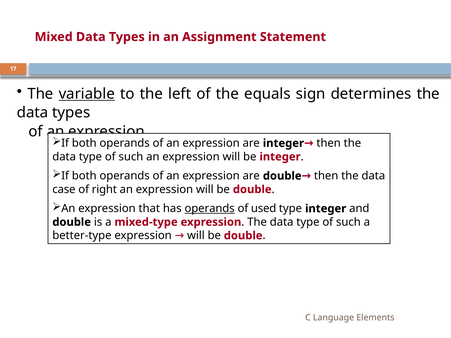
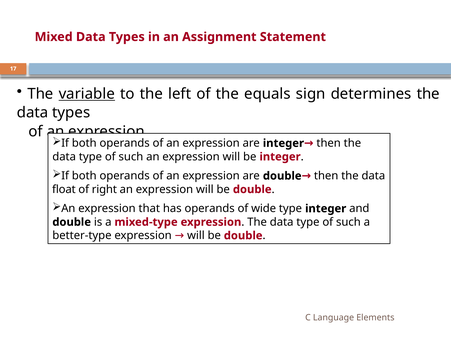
case: case -> float (64, 190)
operands underline: present -> none (210, 209)
used: used -> wide (264, 209)
